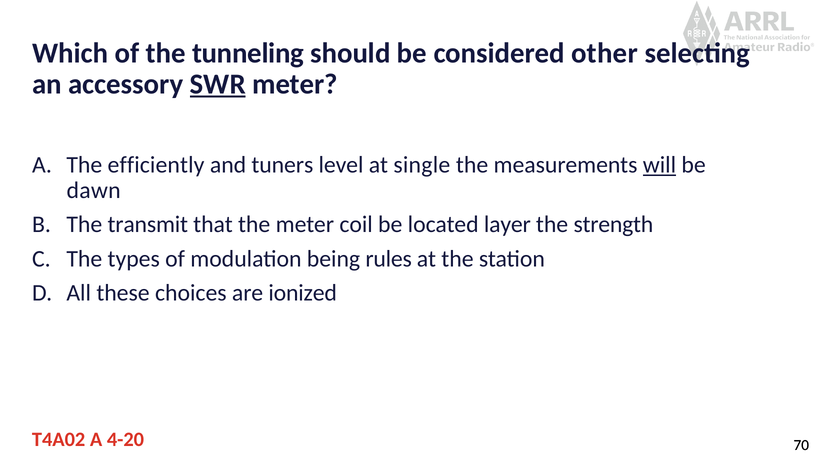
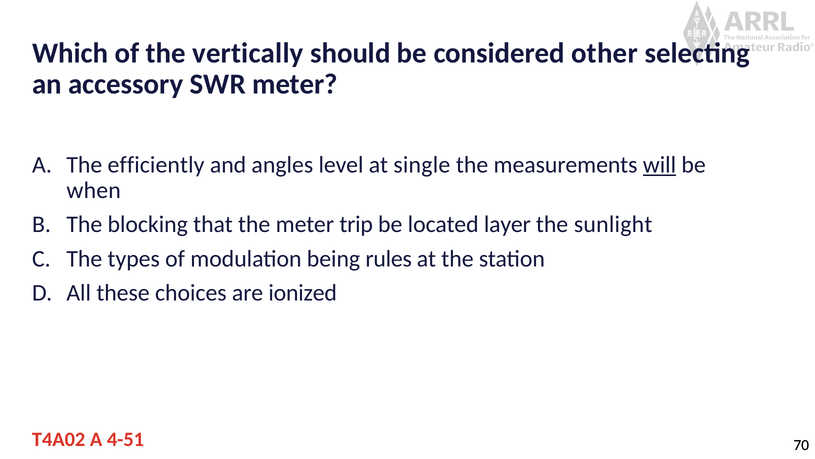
tunneling: tunneling -> vertically (248, 53)
SWR underline: present -> none (218, 84)
tuners: tuners -> angles (282, 165)
dawn: dawn -> when (94, 190)
transmit: transmit -> blocking (148, 224)
coil: coil -> trip (356, 224)
strength: strength -> sunlight (613, 224)
4-20: 4-20 -> 4-51 (125, 439)
